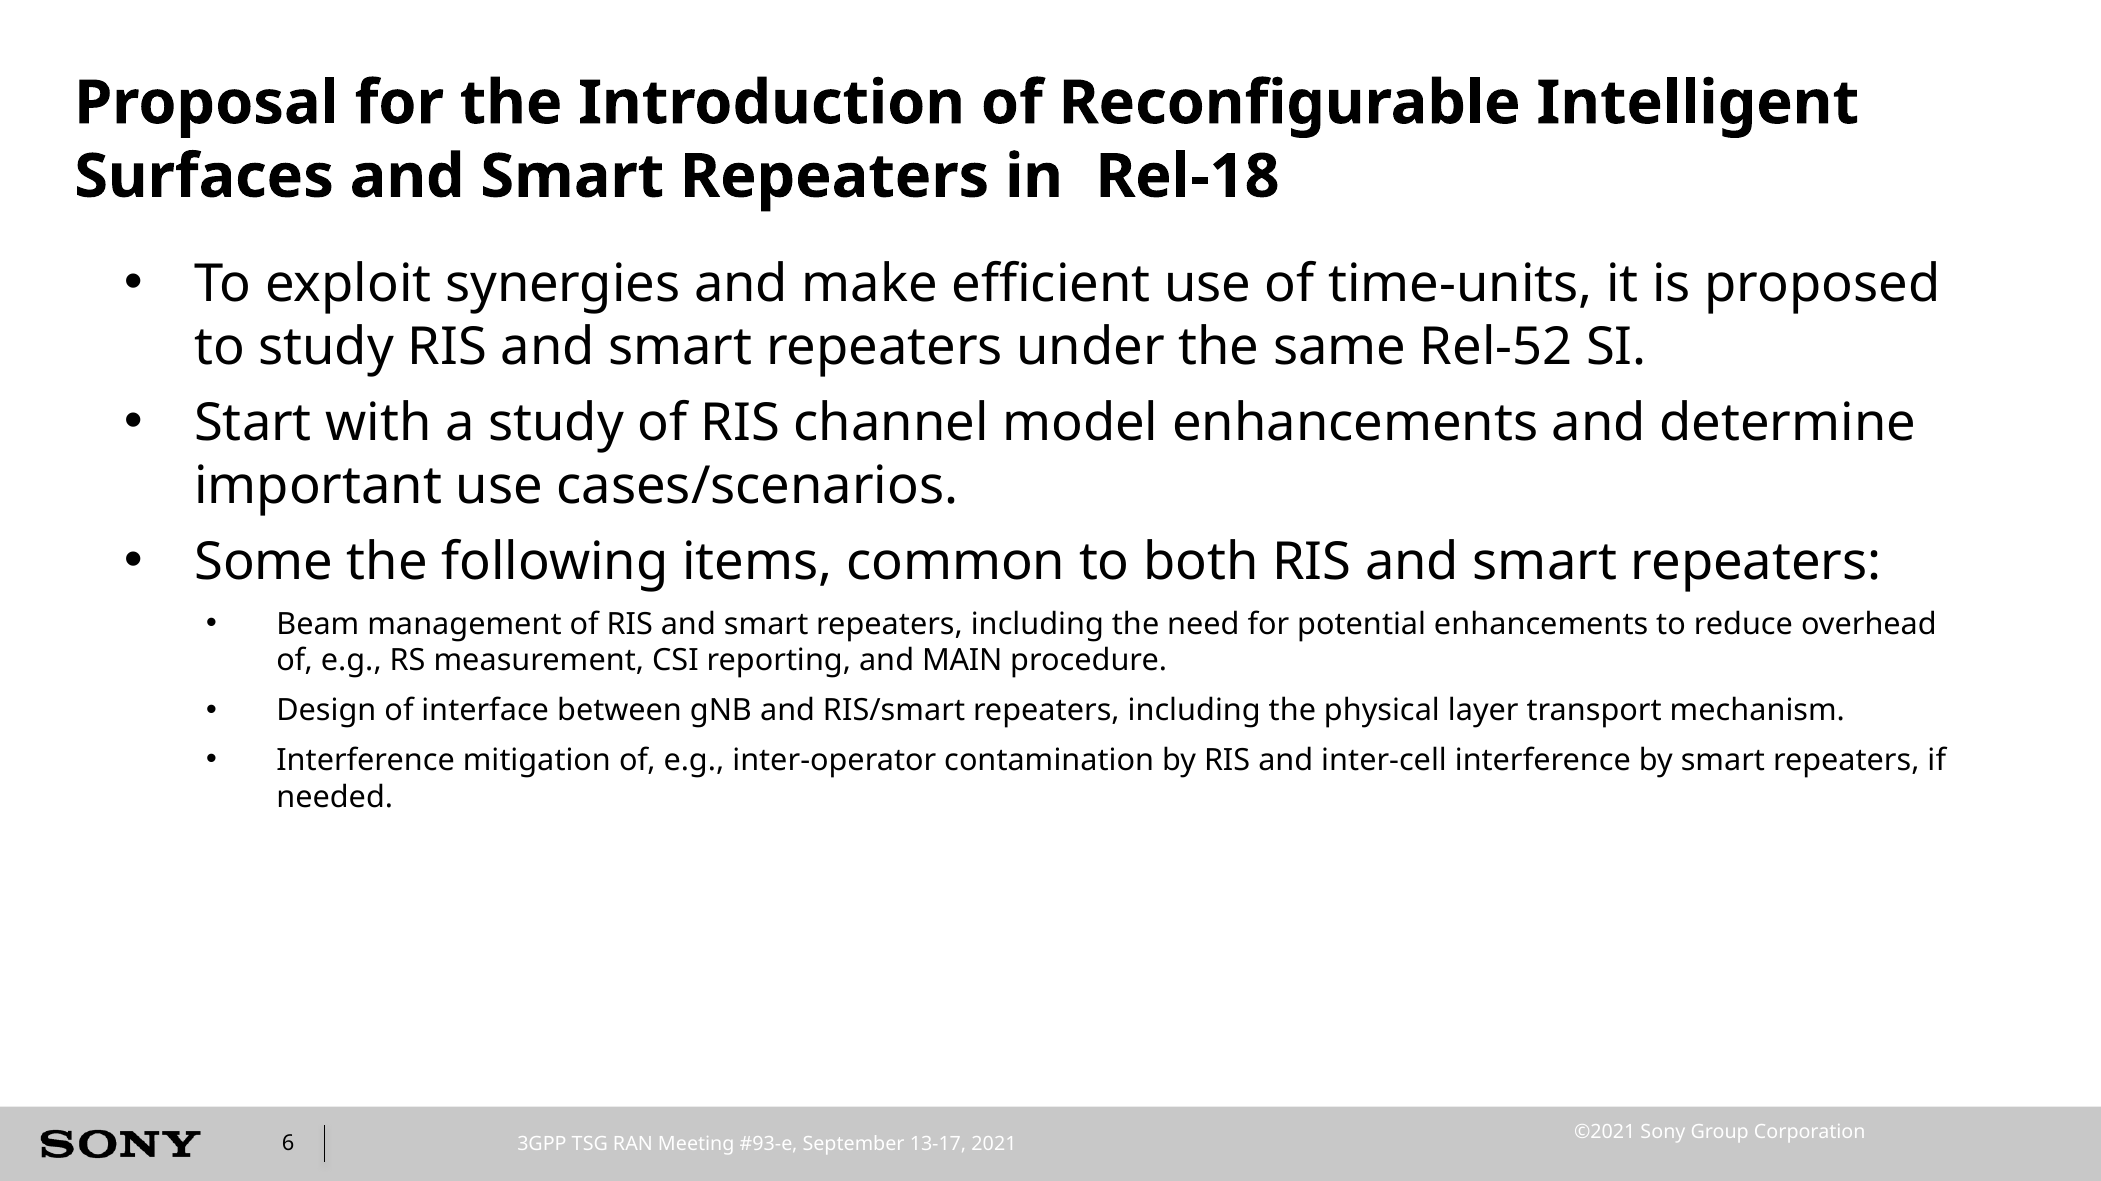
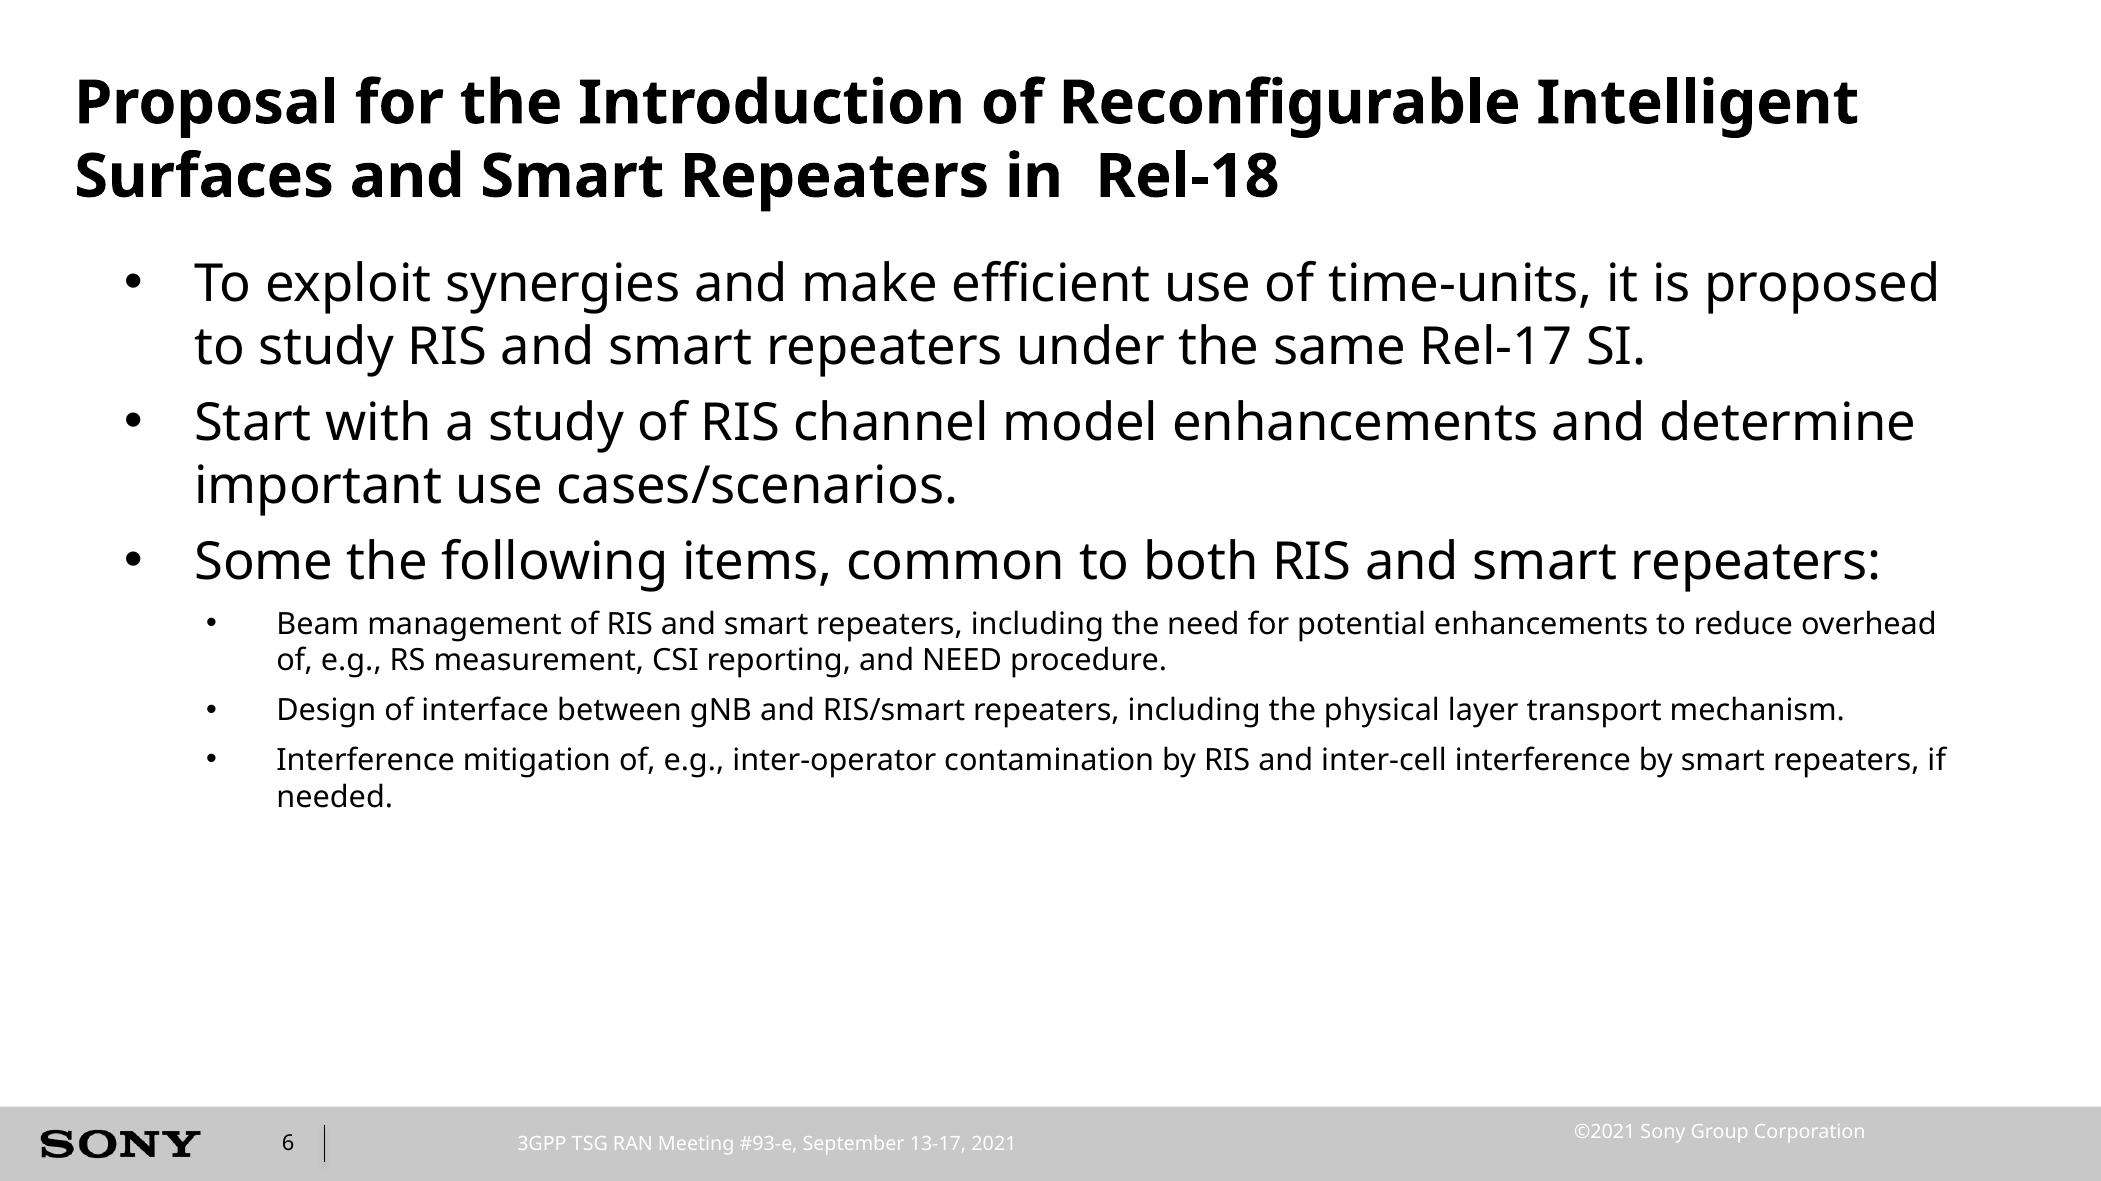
Rel-52: Rel-52 -> Rel-17 (1496, 347)
and MAIN: MAIN -> NEED (962, 661)
